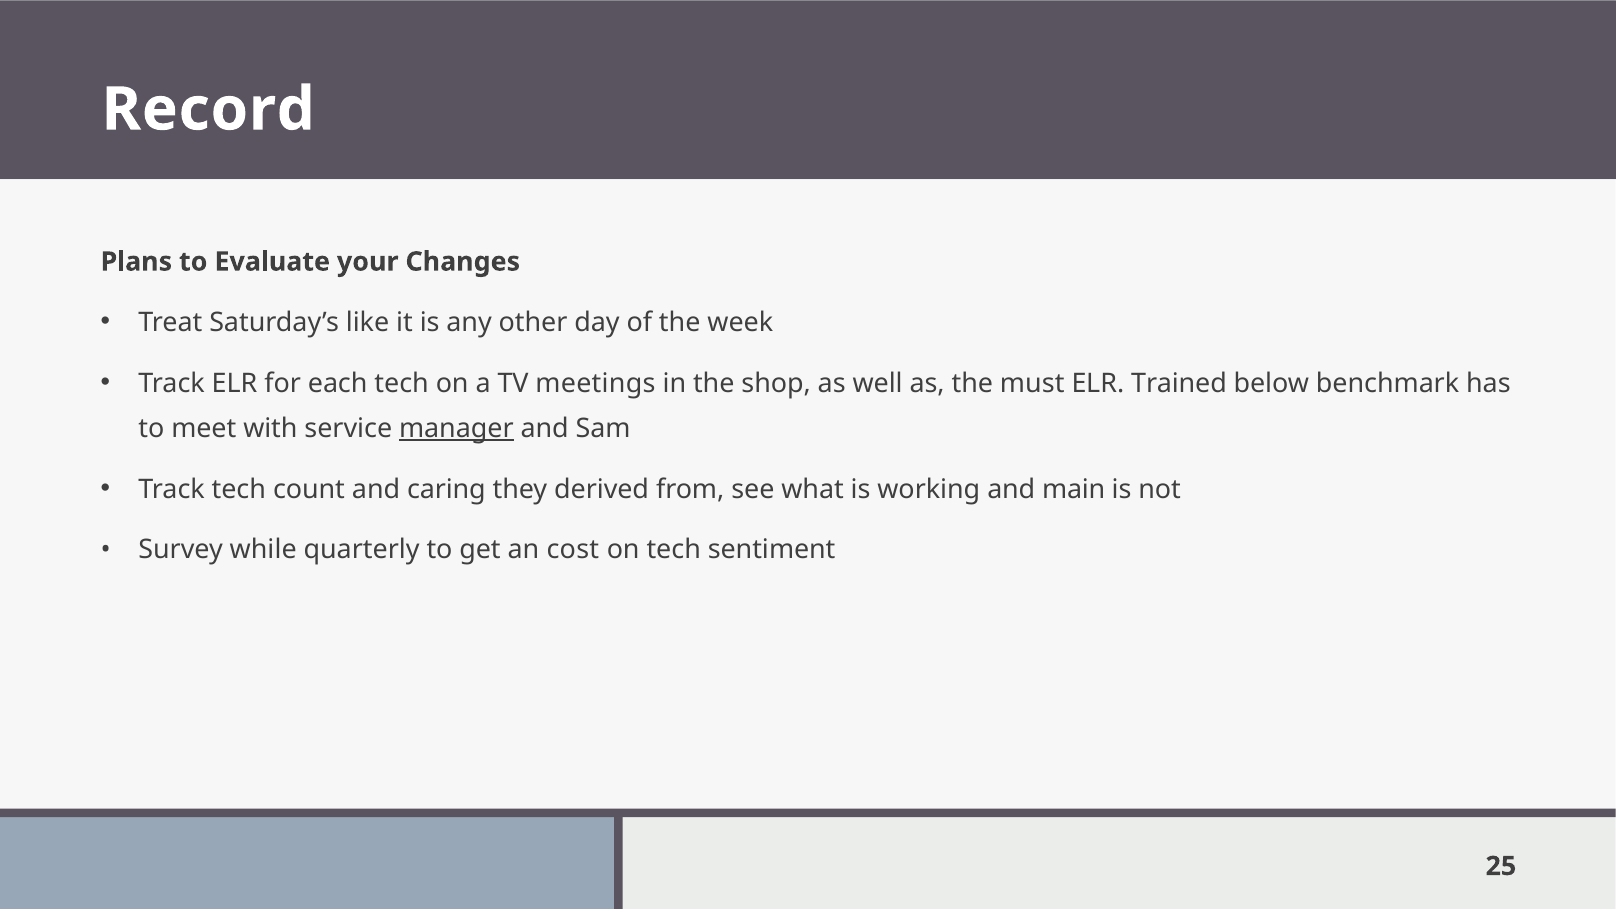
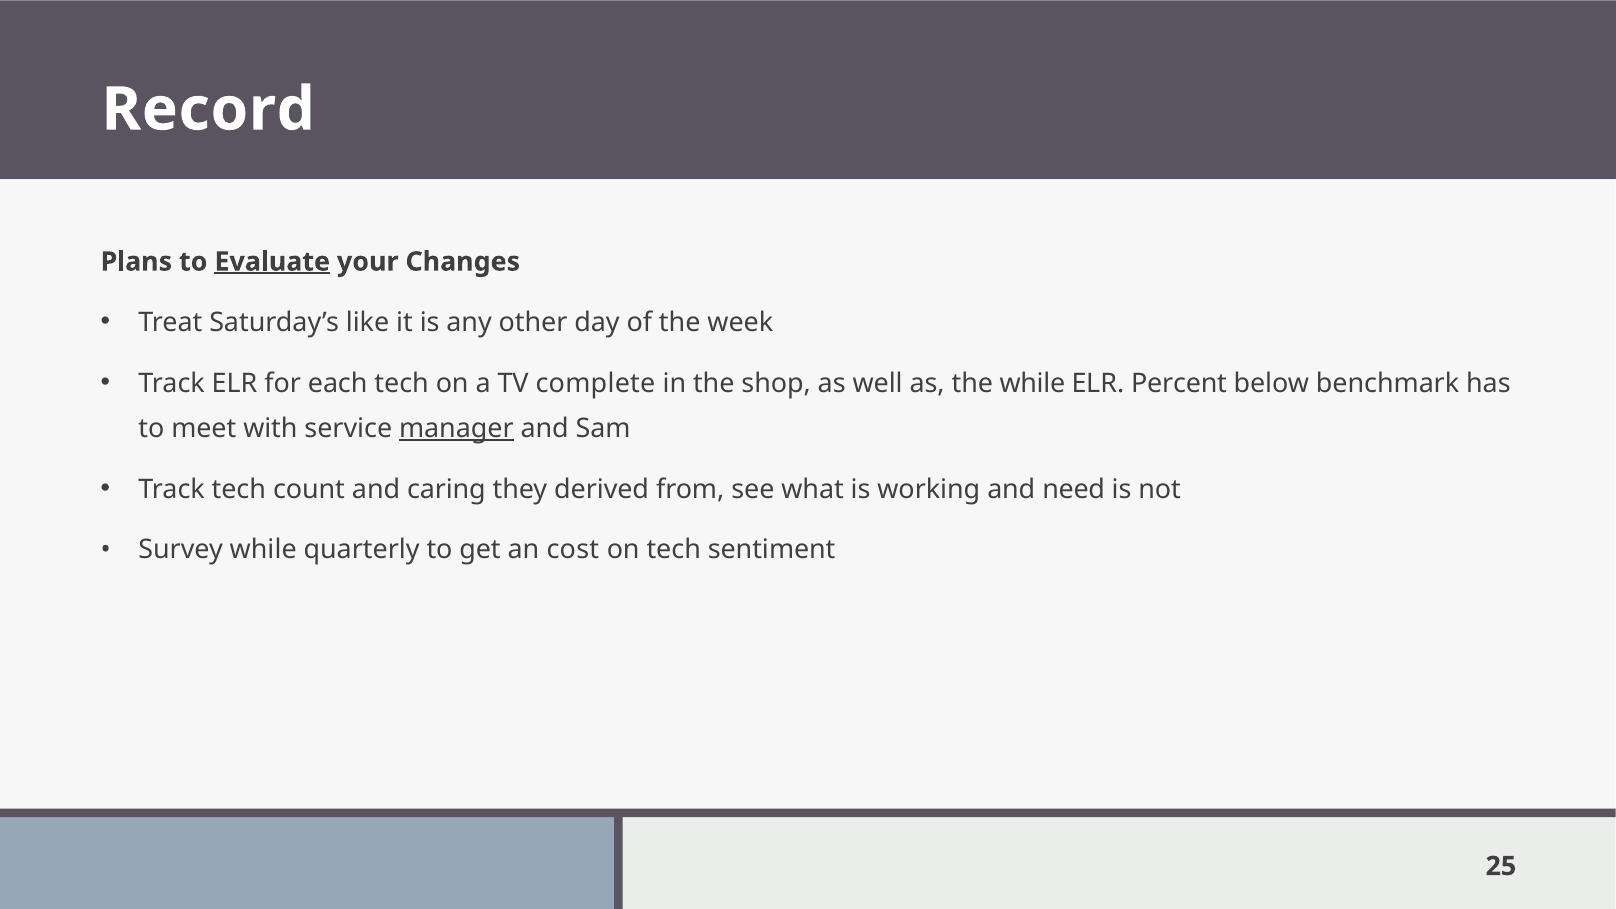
Evaluate underline: none -> present (272, 262)
meetings: meetings -> complete (595, 383)
the must: must -> while (1032, 383)
Trained: Trained -> Percent (1179, 383)
main: main -> need (1074, 489)
